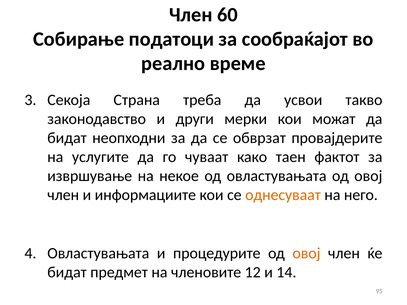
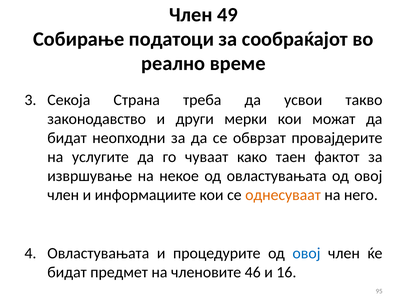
60: 60 -> 49 (228, 15)
овој colour: orange -> blue (306, 254)
12: 12 -> 46 (253, 273)
14: 14 -> 16 (286, 273)
